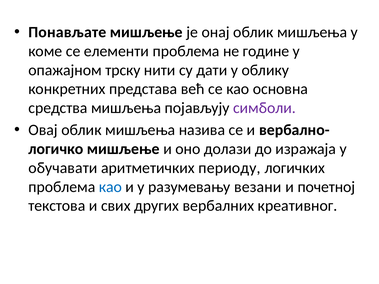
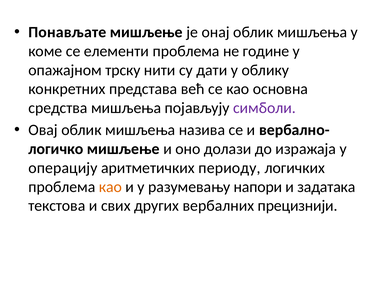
обучавати: обучавати -> операцију (63, 168)
као colour: blue -> orange (110, 187)
везани: везани -> напори (258, 187)
почетној: почетној -> задатака (326, 187)
креативног: креативног -> прецизнији (298, 206)
